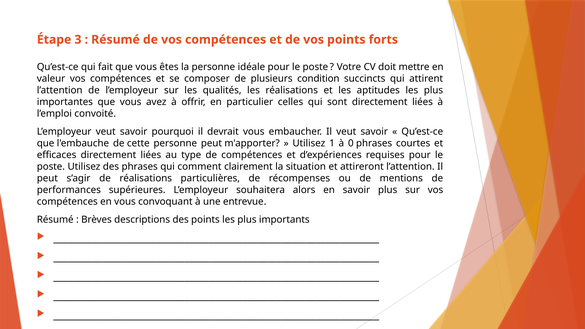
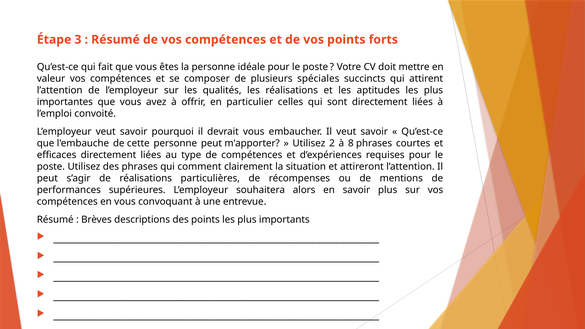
condition: condition -> spéciales (318, 79)
1: 1 -> 2 (332, 143)
0: 0 -> 8 (351, 143)
